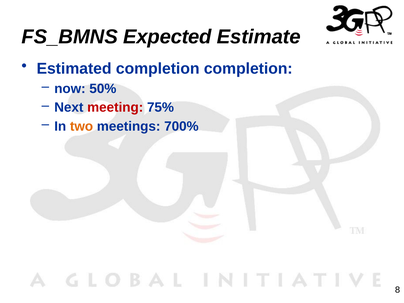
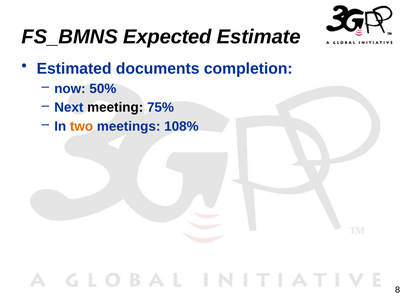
Estimated completion: completion -> documents (158, 69)
meeting colour: red -> black (115, 107)
700%: 700% -> 108% (181, 126)
